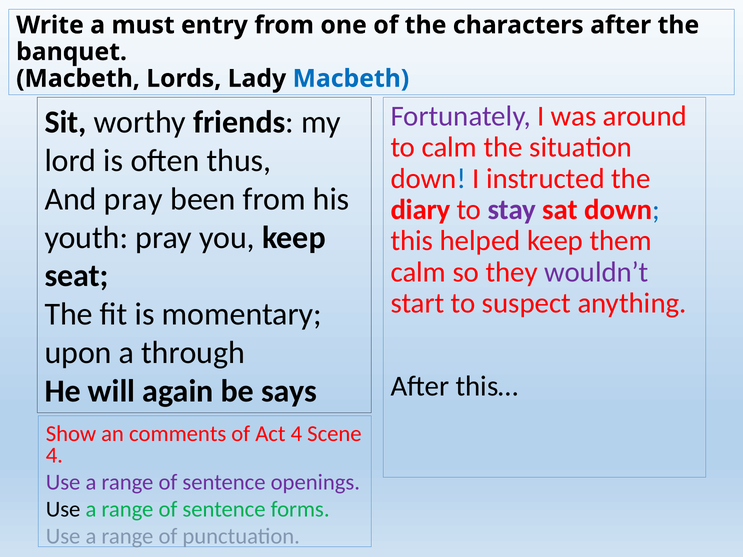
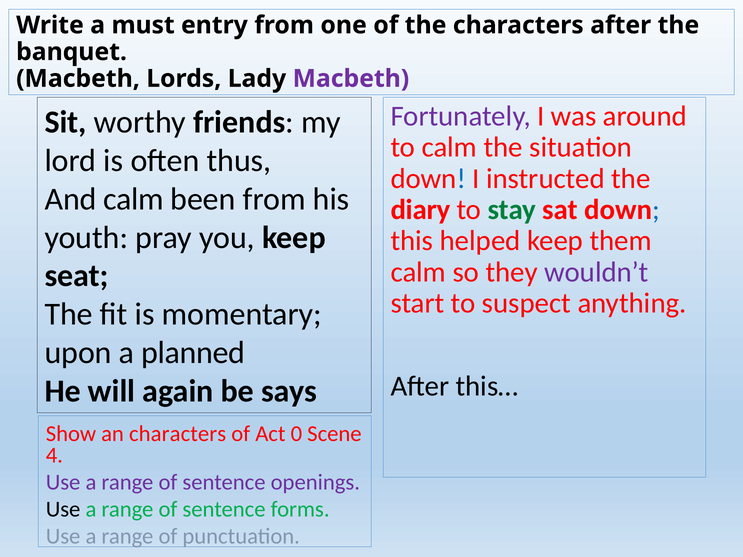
Macbeth colour: blue -> purple (351, 79)
And pray: pray -> calm (134, 199)
stay colour: purple -> green (512, 210)
through: through -> planned (193, 353)
an comments: comments -> characters (178, 434)
Act 4: 4 -> 0 (296, 434)
